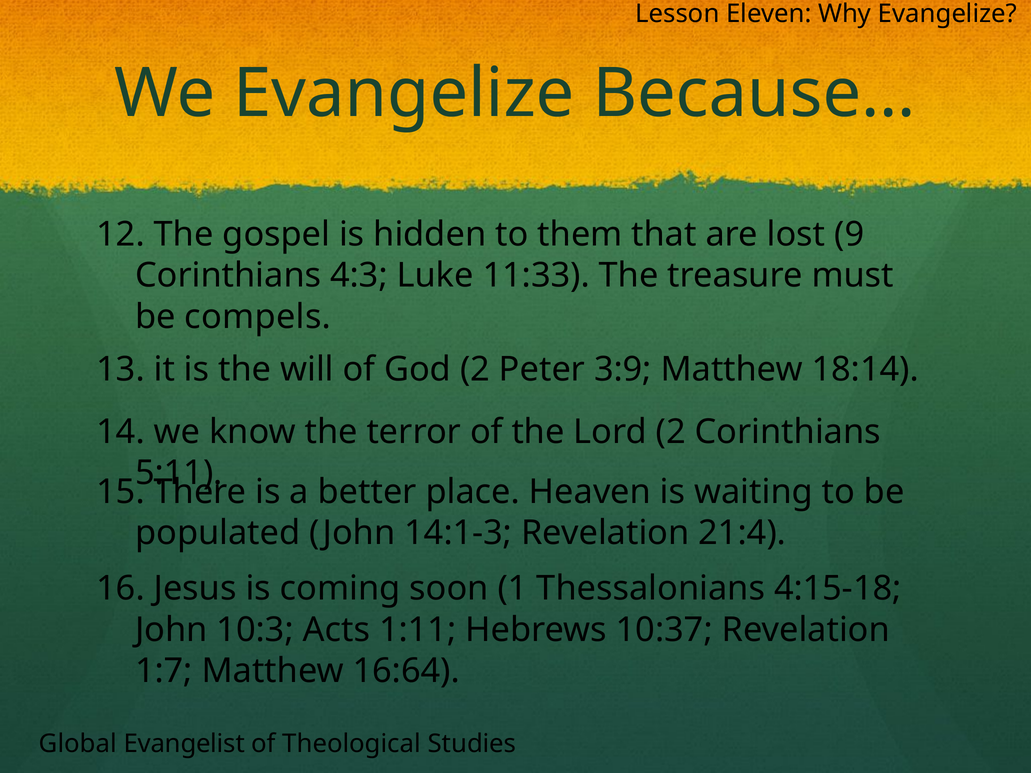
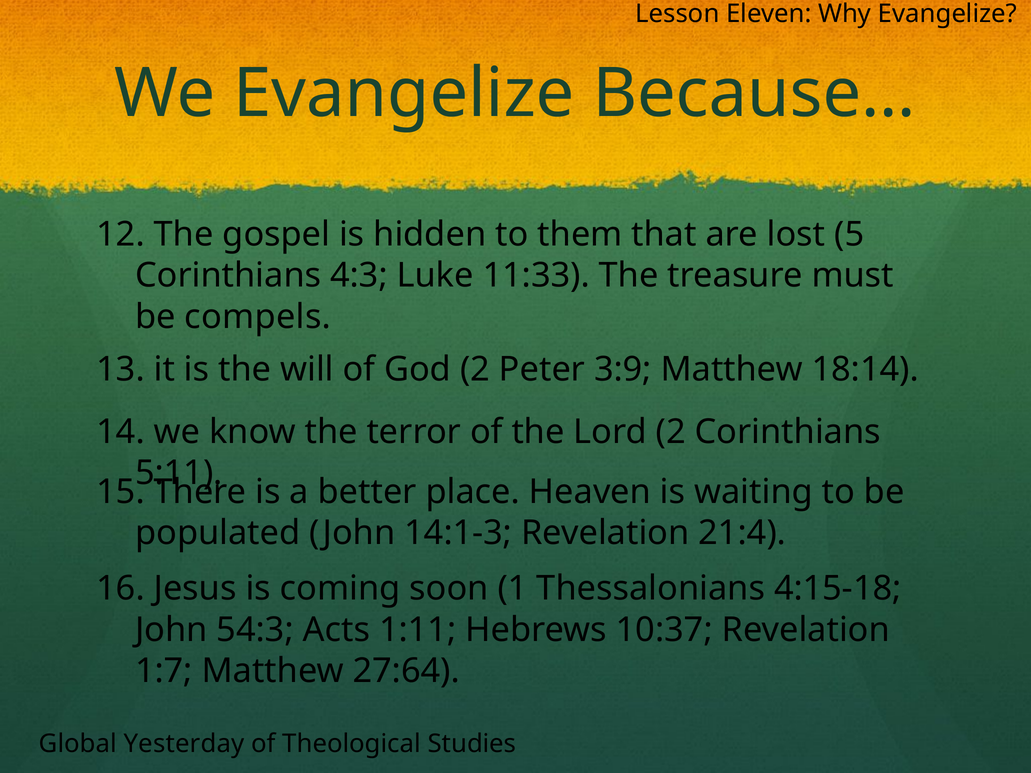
9: 9 -> 5 (849, 234)
10:3: 10:3 -> 54:3 (255, 630)
16:64: 16:64 -> 27:64 (406, 671)
Evangelist: Evangelist -> Yesterday (184, 744)
